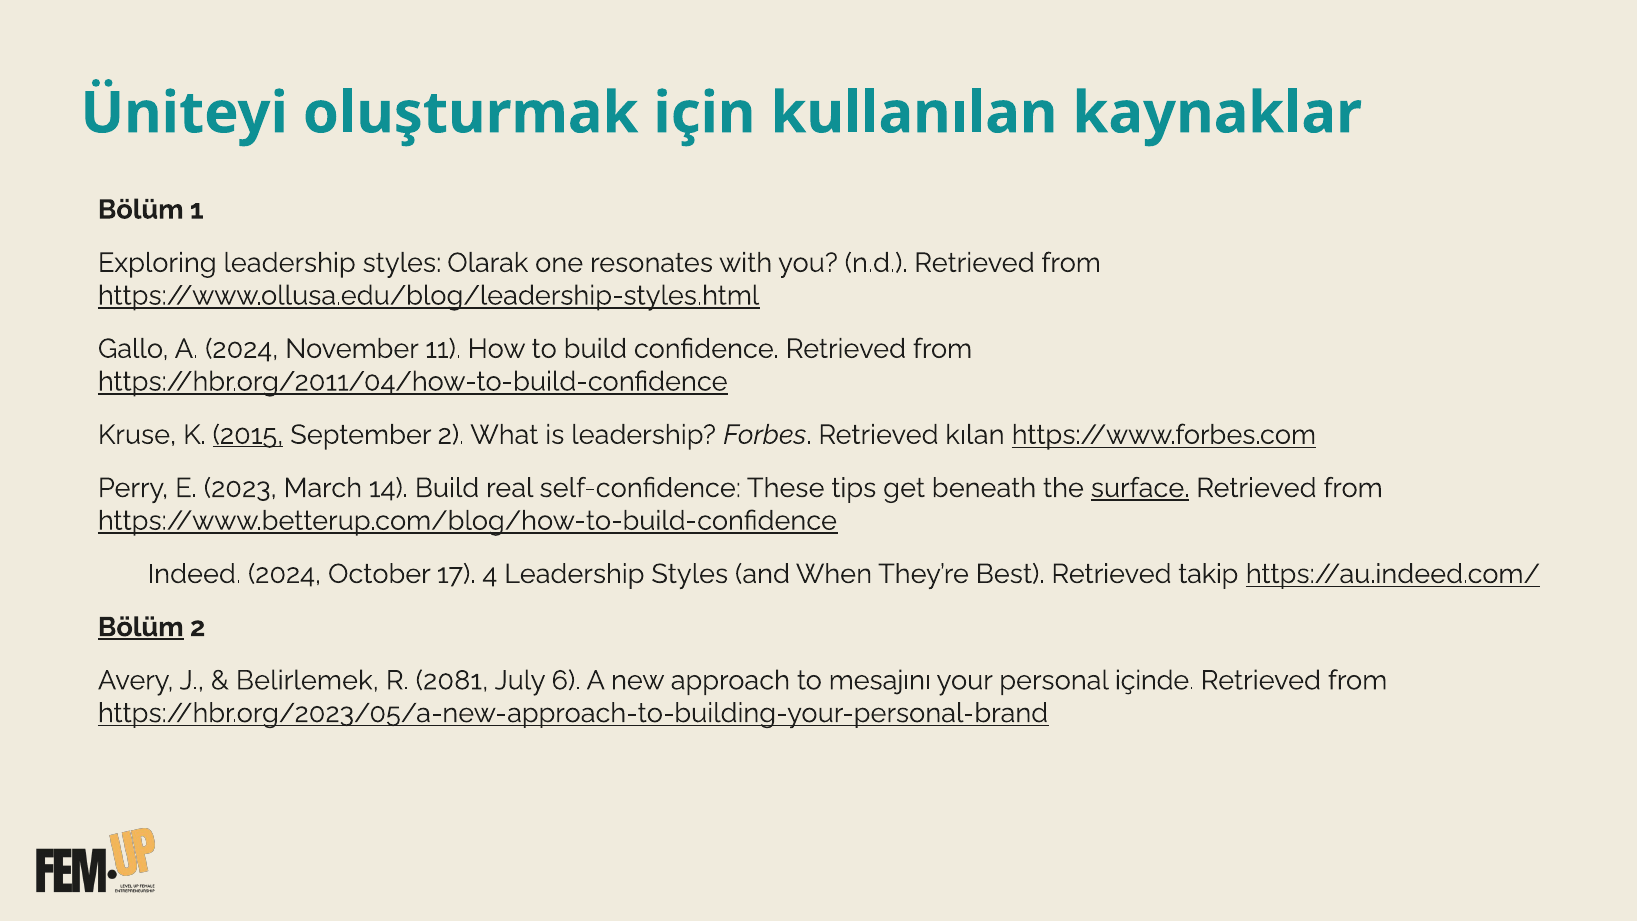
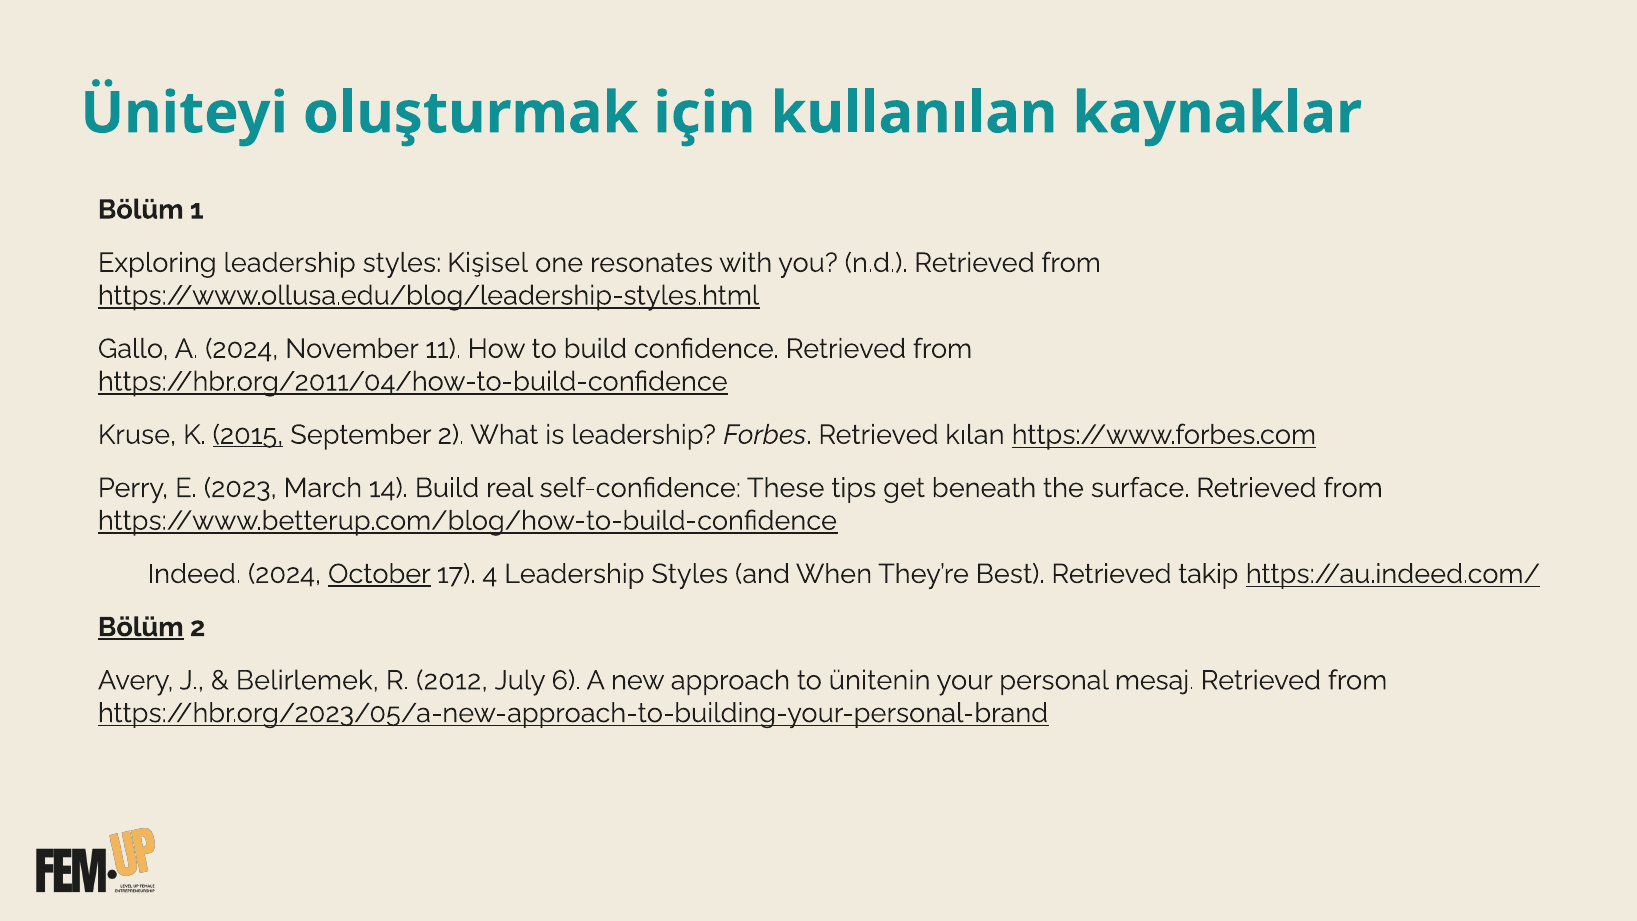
Olarak: Olarak -> Kişisel (488, 263)
surface underline: present -> none (1140, 488)
October underline: none -> present (379, 574)
2081: 2081 -> 2012 (452, 680)
mesajını: mesajını -> ünitenin (880, 680)
içinde: içinde -> mesaj (1155, 680)
